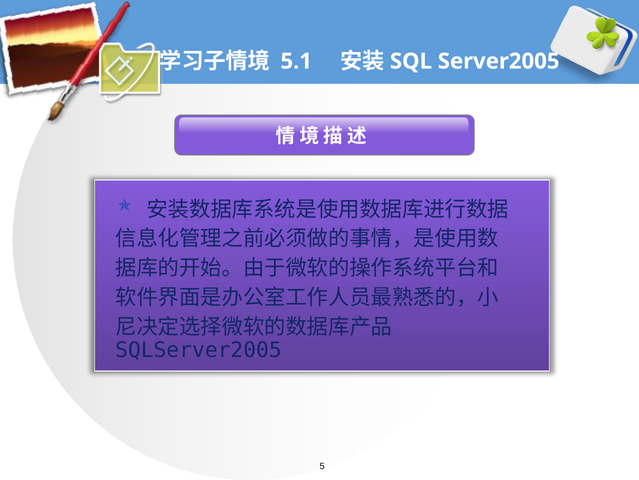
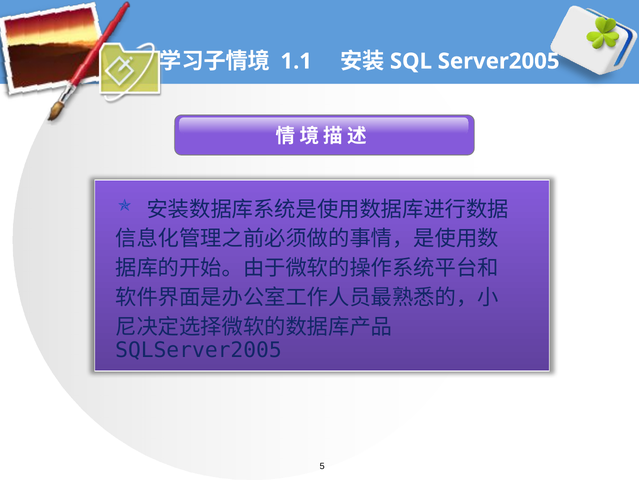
5.1: 5.1 -> 1.1 (296, 61)
